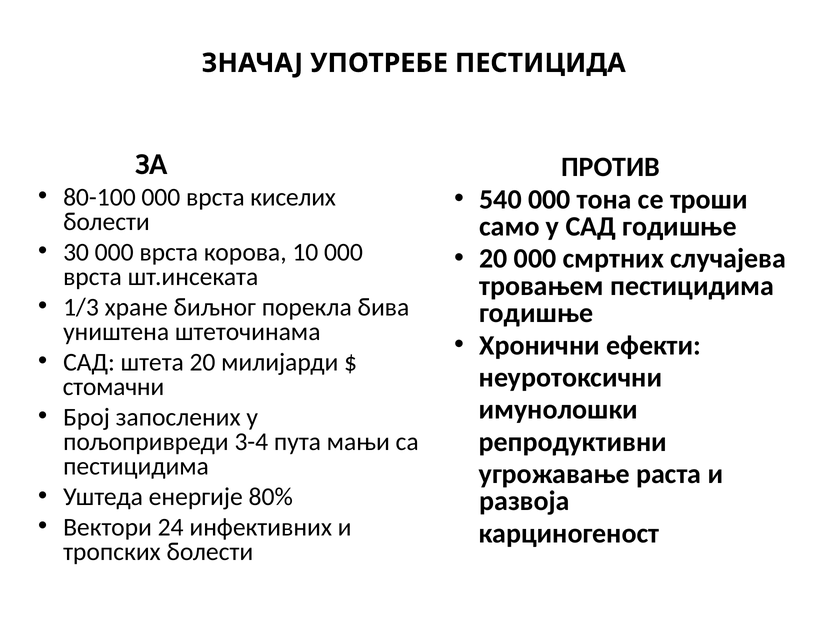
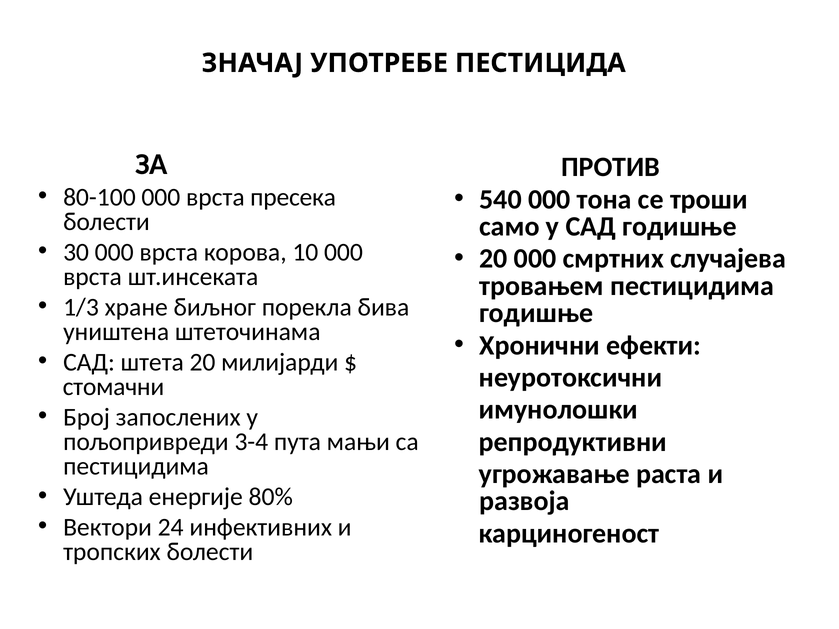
киселих: киселих -> пресека (293, 197)
